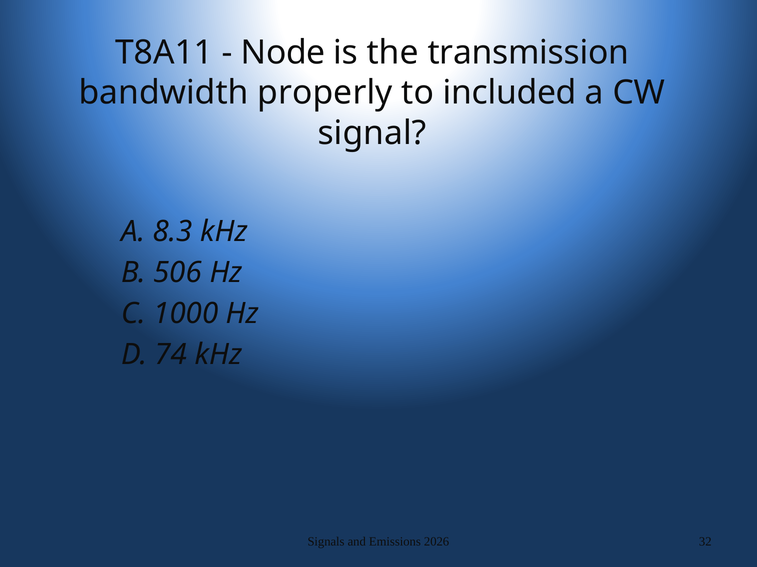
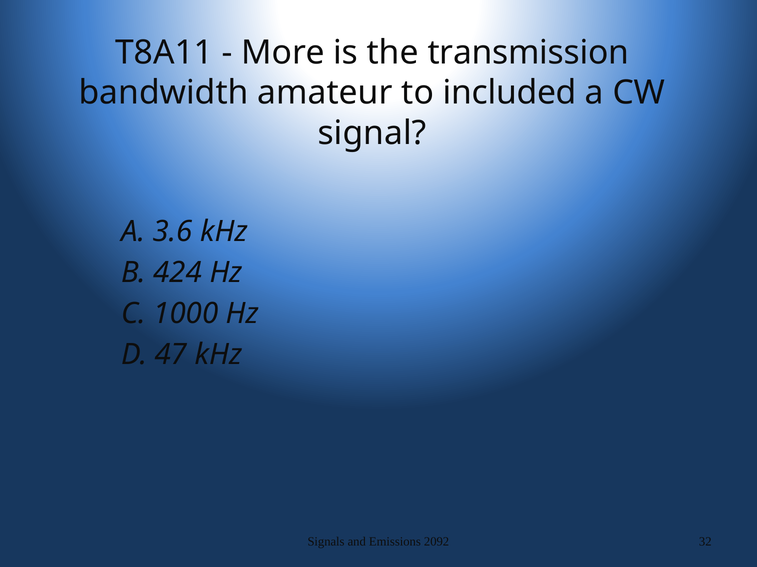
Node: Node -> More (283, 52)
properly: properly -> amateur (325, 93)
8.3: 8.3 -> 3.6 (173, 232)
506: 506 -> 424 (178, 273)
74: 74 -> 47 (171, 355)
2026: 2026 -> 2092 (437, 542)
